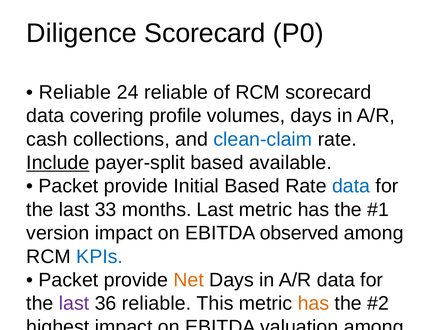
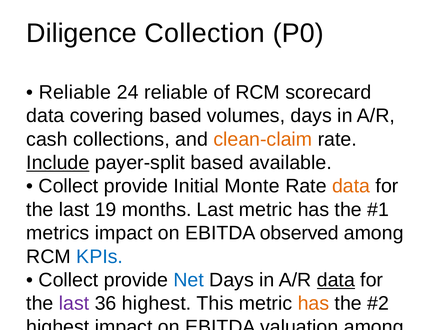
Diligence Scorecard: Scorecard -> Collection (205, 33)
covering profile: profile -> based (175, 116)
clean-claim colour: blue -> orange (263, 139)
Packet: Packet -> Collect (68, 186)
Initial Based: Based -> Monte (252, 186)
data colour: blue -> orange (351, 186)
33: 33 -> 19 (106, 210)
version: version -> metrics (58, 233)
Packet: Packet -> Collect (68, 280)
Net colour: orange -> blue (189, 280)
data underline: none -> present (336, 280)
36 reliable: reliable -> highest (157, 304)
